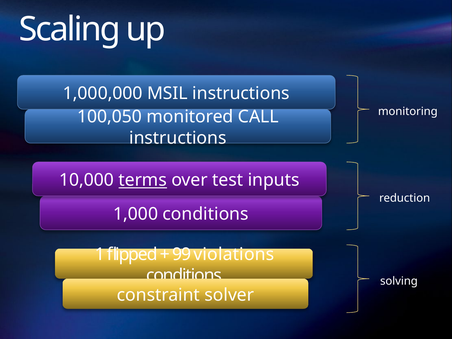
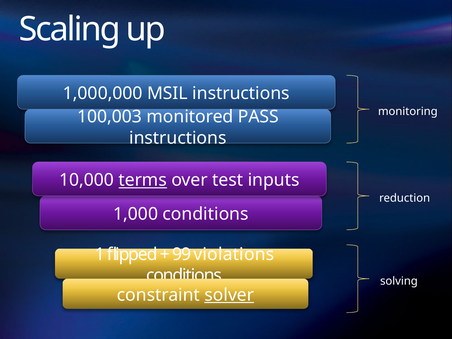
100,050: 100,050 -> 100,003 (109, 117)
CALL: CALL -> PASS (258, 117)
solver underline: none -> present (229, 295)
